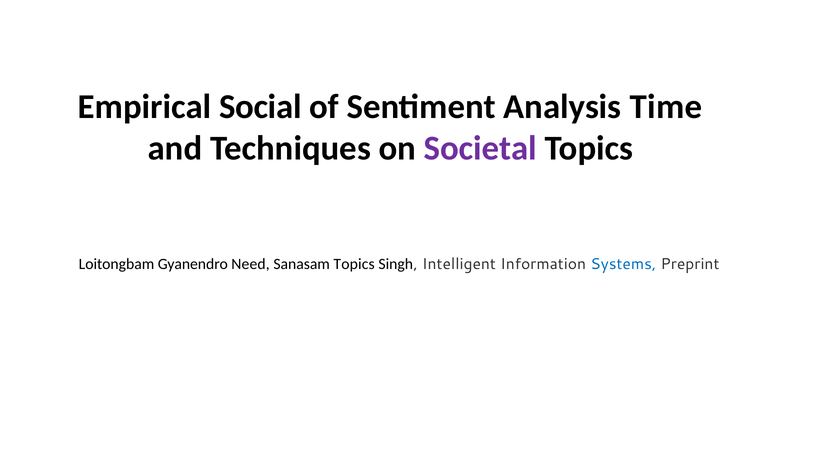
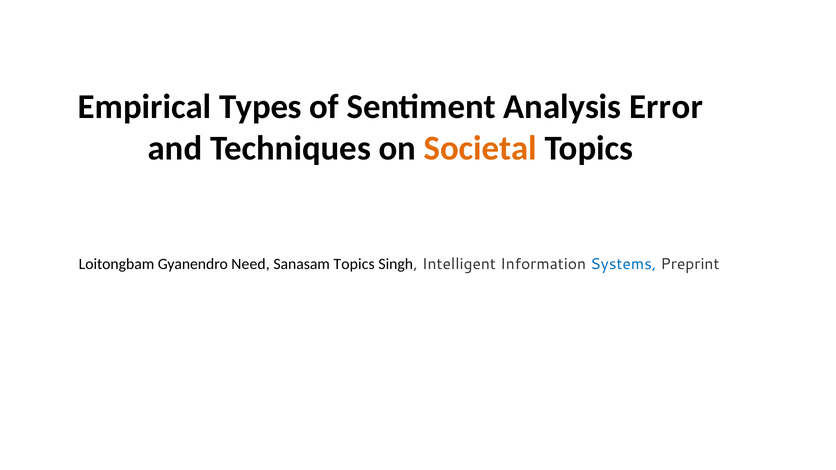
Social: Social -> Types (260, 107)
Time: Time -> Error (666, 107)
Societal colour: purple -> orange (480, 148)
